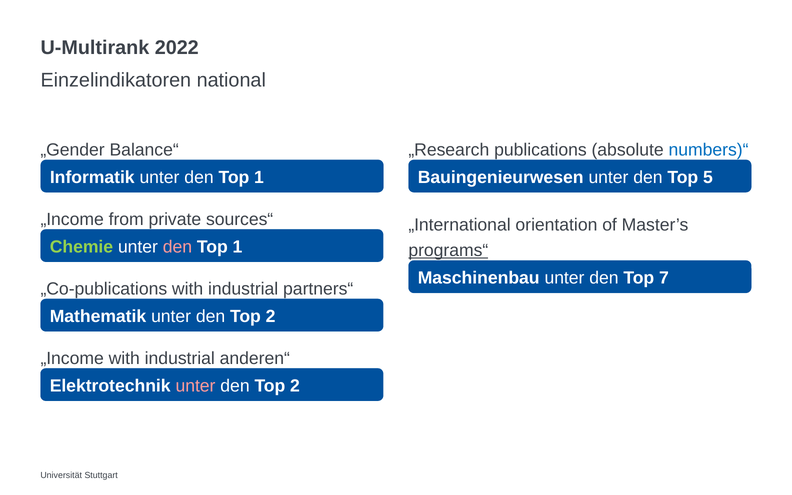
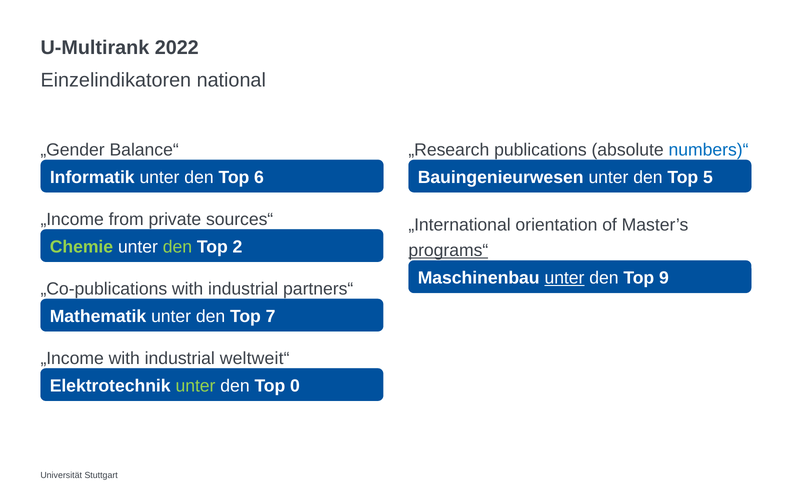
1: 1 -> 6 (259, 177)
den colour: pink -> light green (177, 247)
1: 1 -> 2 (237, 247)
unter underline: none -> present (564, 278)
7: 7 -> 9 (664, 278)
2: 2 -> 7 (271, 316)
anderen“: anderen“ -> weltweit“ (255, 358)
unter colour: pink -> light green (196, 386)
2: 2 -> 0 (295, 386)
